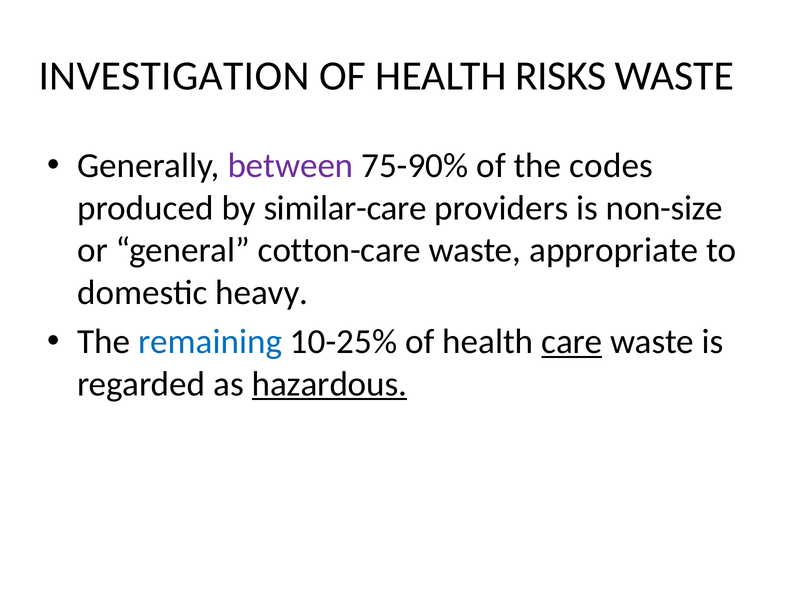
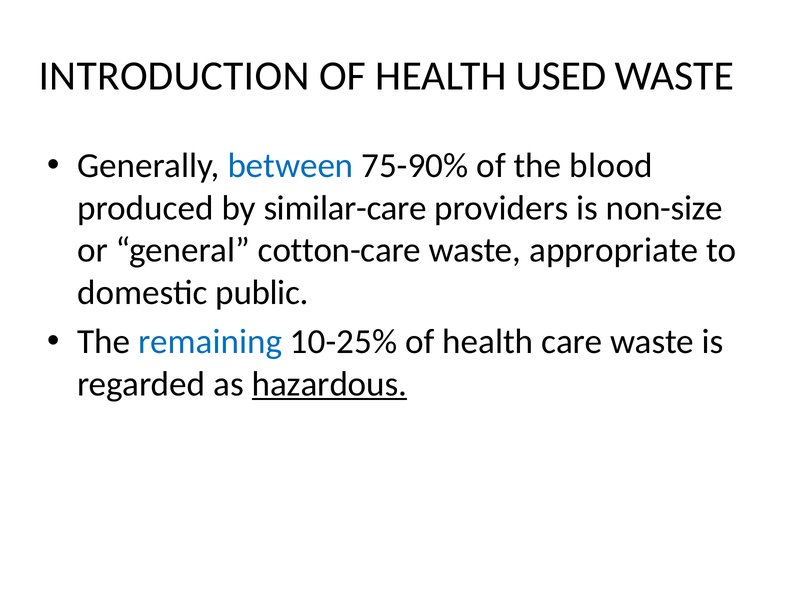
INVESTIGATION: INVESTIGATION -> INTRODUCTION (174, 76)
RISKS: RISKS -> USED (561, 76)
between colour: purple -> blue (290, 166)
codes: codes -> blood (611, 166)
heavy: heavy -> public (262, 293)
care underline: present -> none (572, 342)
